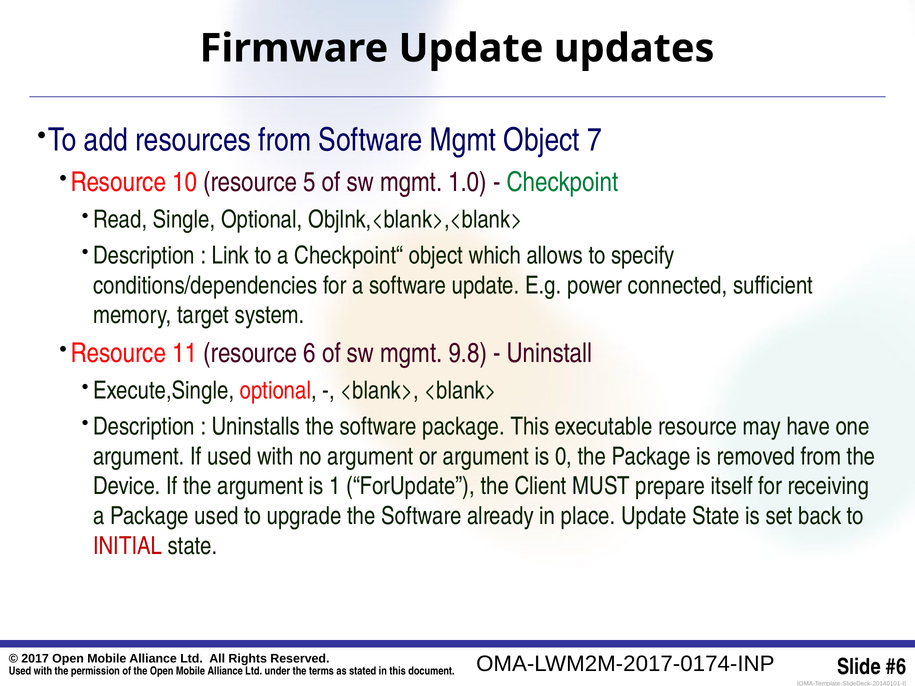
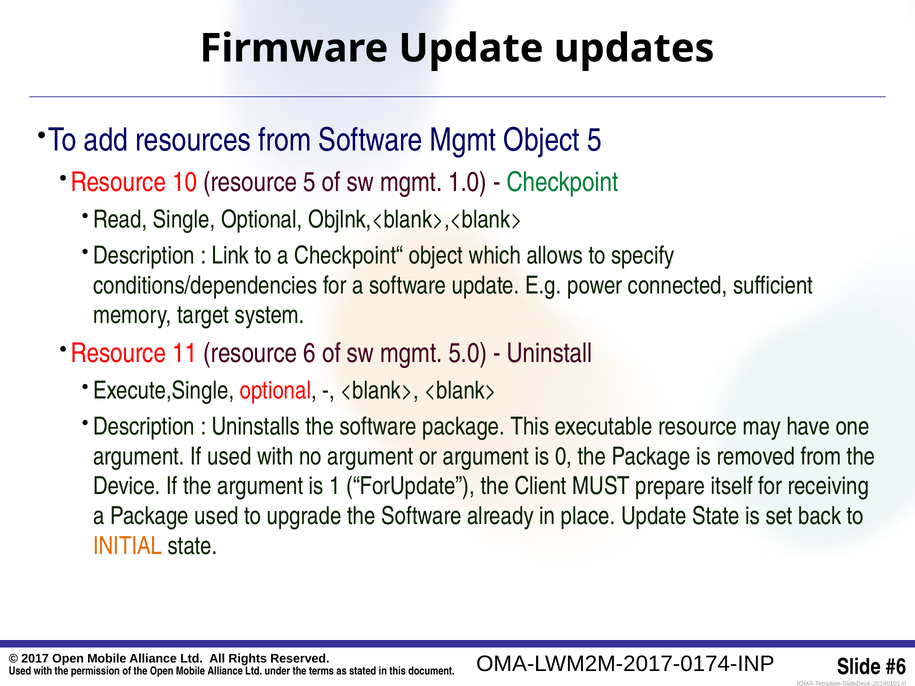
Object 7: 7 -> 5 (595, 140)
9.8: 9.8 -> 5.0 (468, 354)
INITIAL colour: red -> orange (128, 546)
